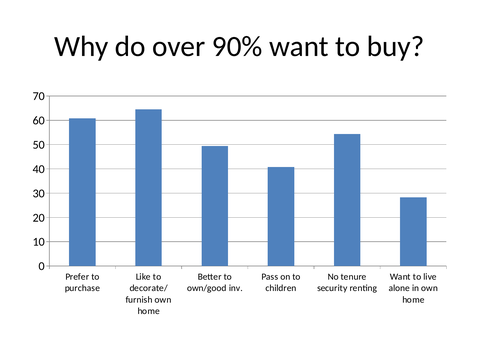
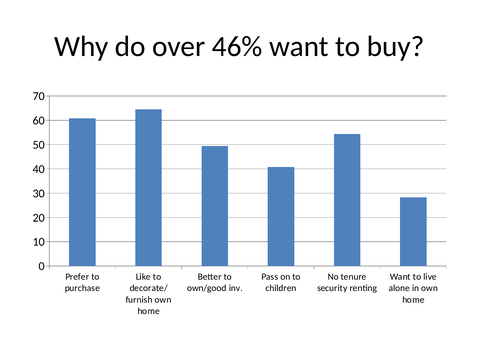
90%: 90% -> 46% (237, 46)
